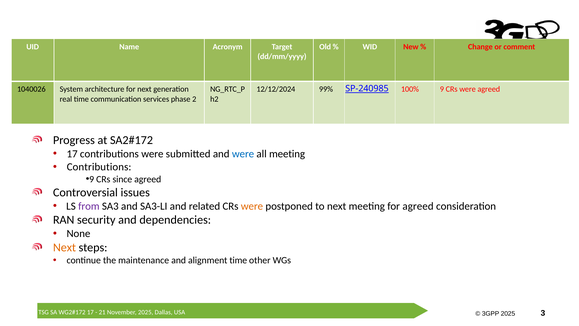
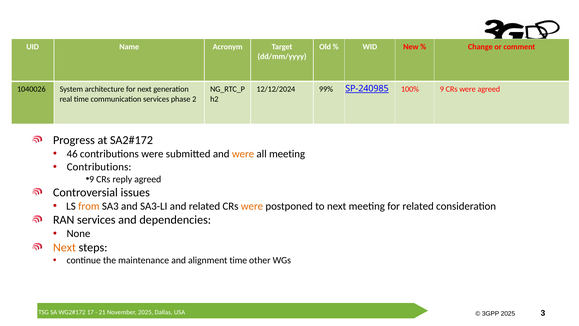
17: 17 -> 46 (72, 154)
were colour: blue -> orange (243, 154)
since: since -> reply (122, 179)
from colour: purple -> orange (89, 206)
for agreed: agreed -> related (418, 206)
RAN security: security -> services (96, 220)
